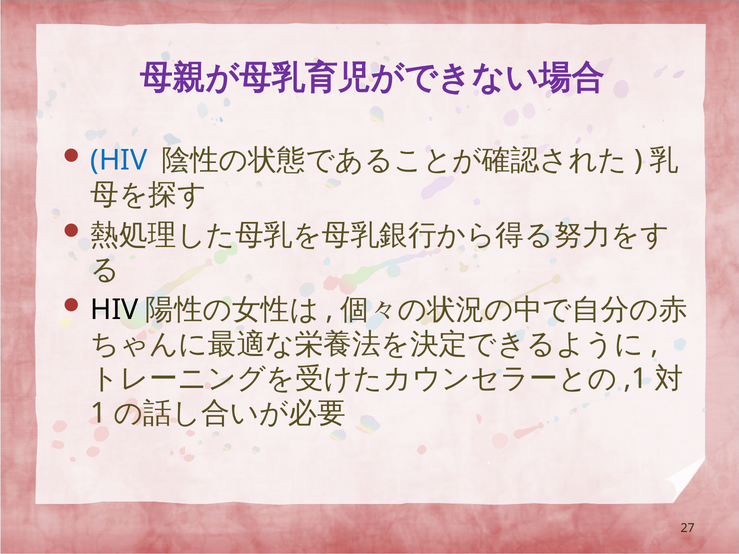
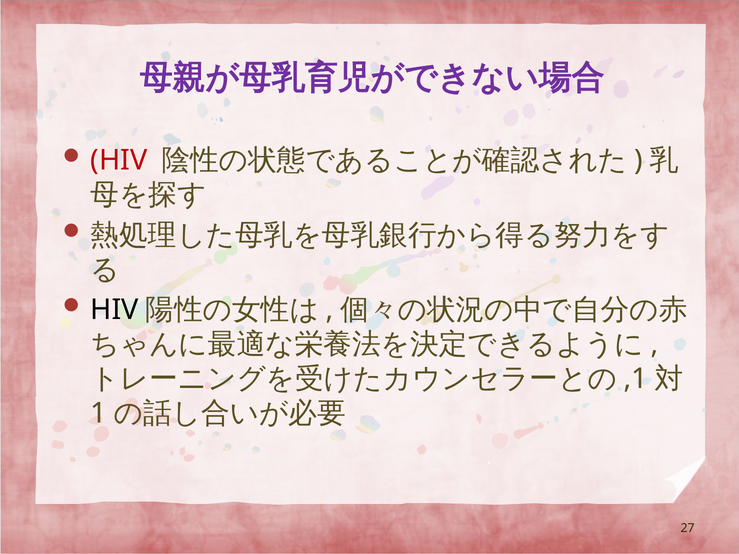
HIV colour: blue -> red (119, 160)
